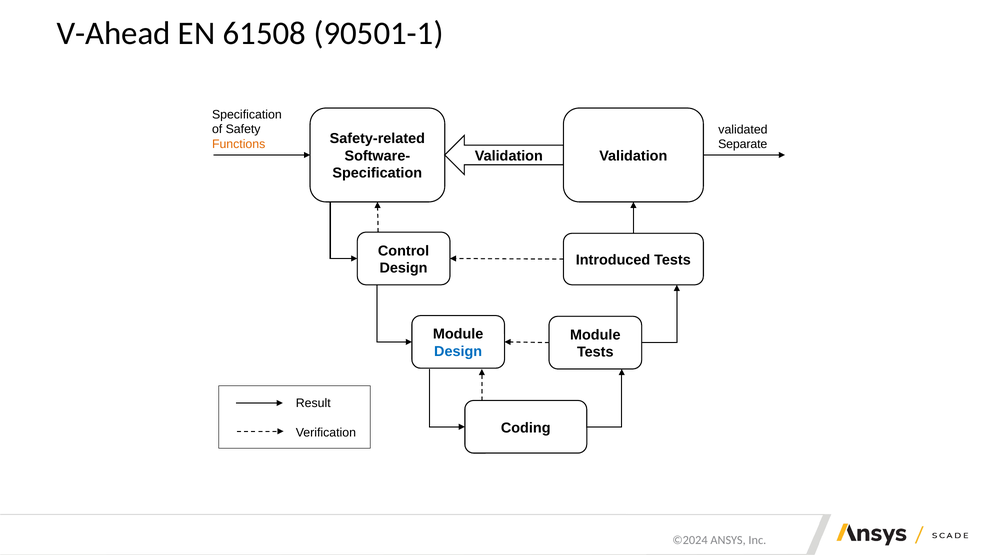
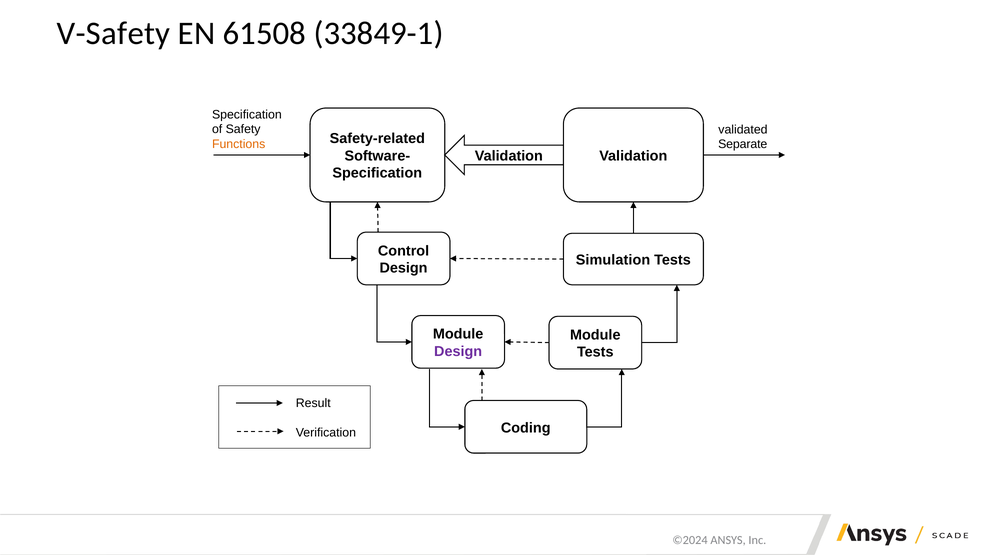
V-Ahead: V-Ahead -> V-Safety (113, 33)
90501-1: 90501-1 -> 33849-1 (379, 33)
Introduced: Introduced -> Simulation (613, 260)
Design colour: blue -> purple (458, 352)
